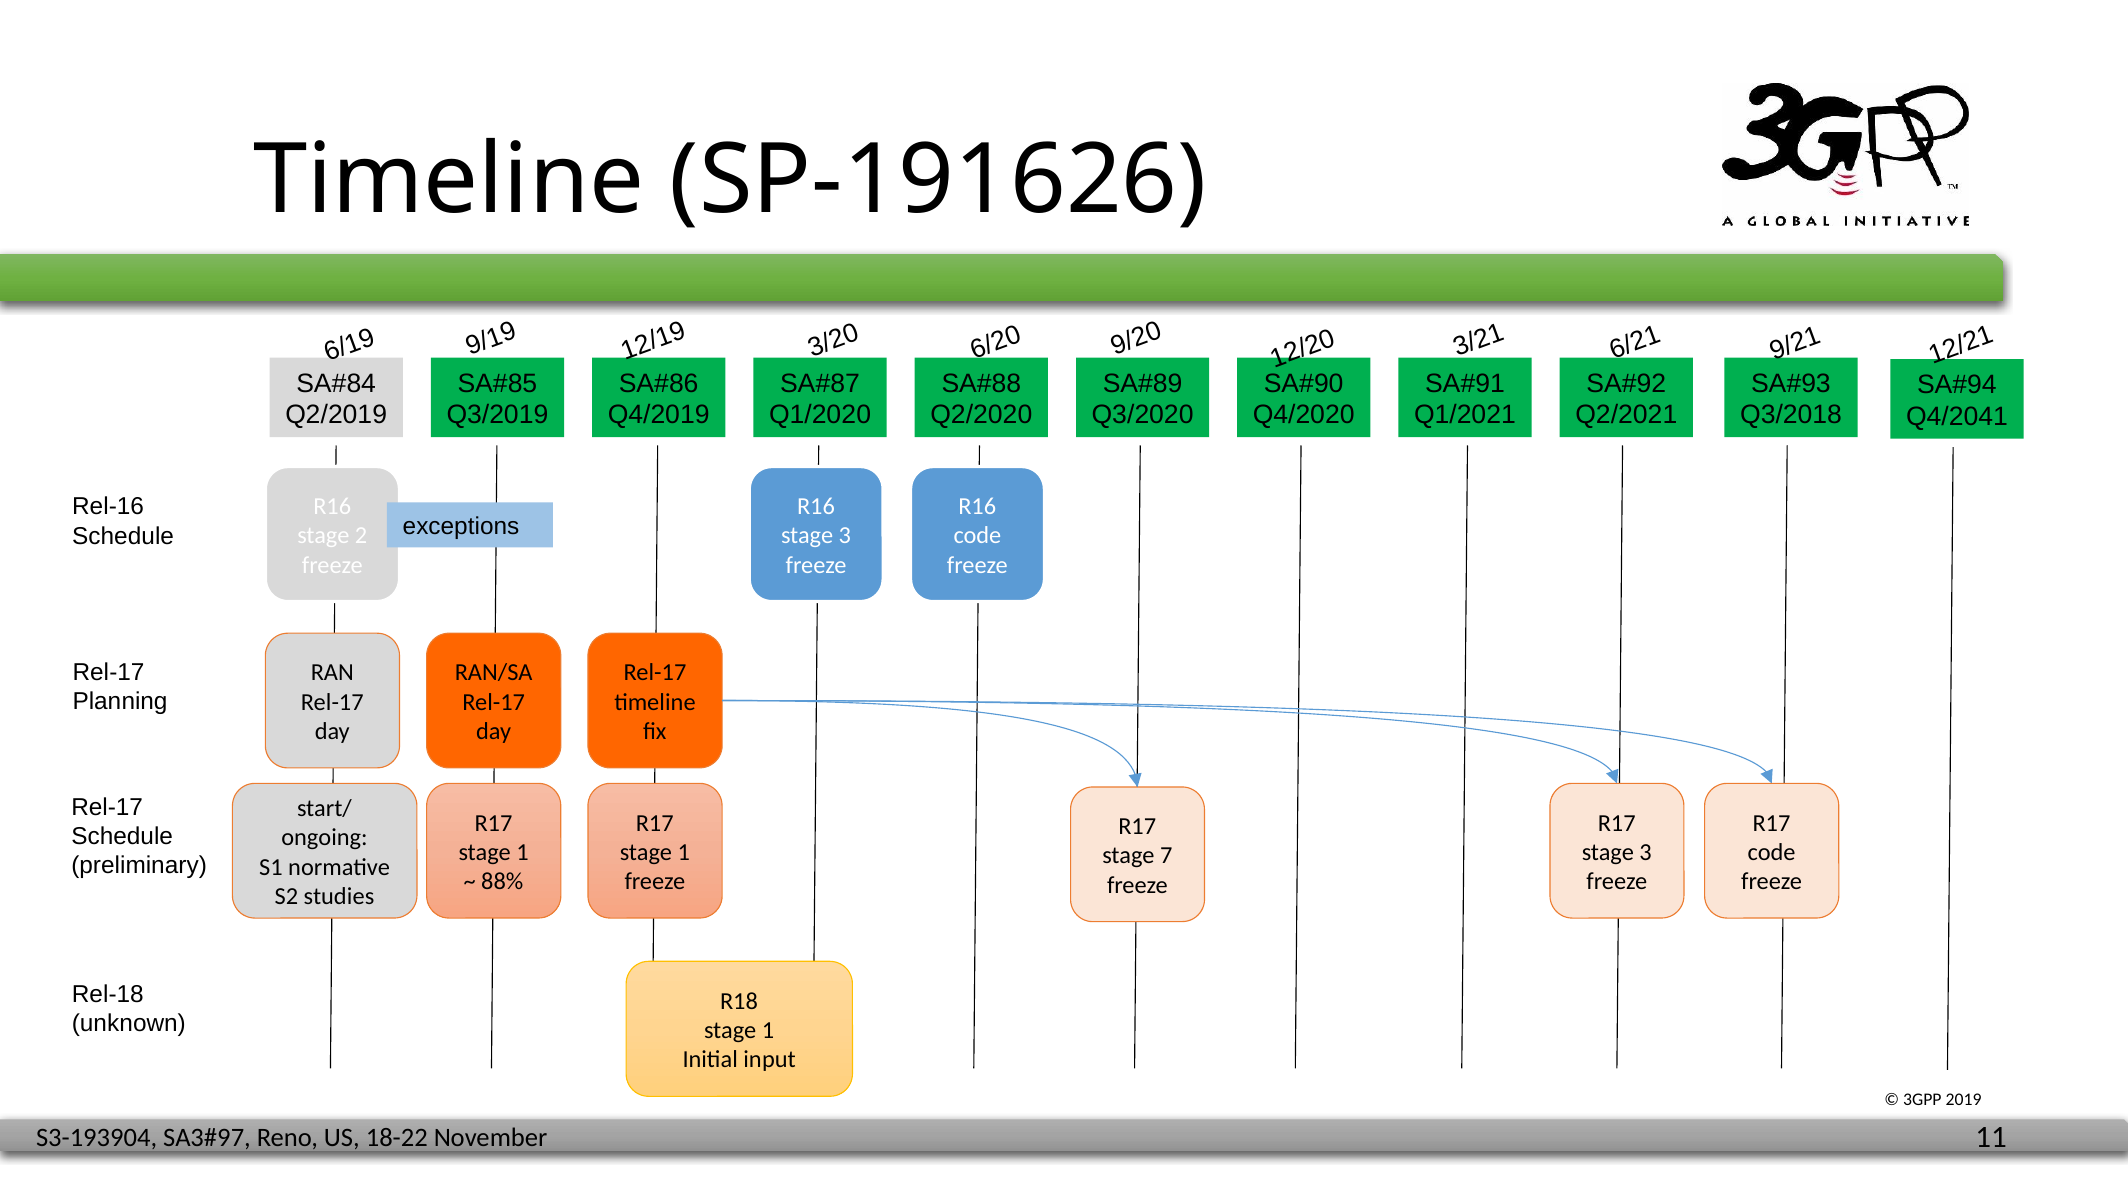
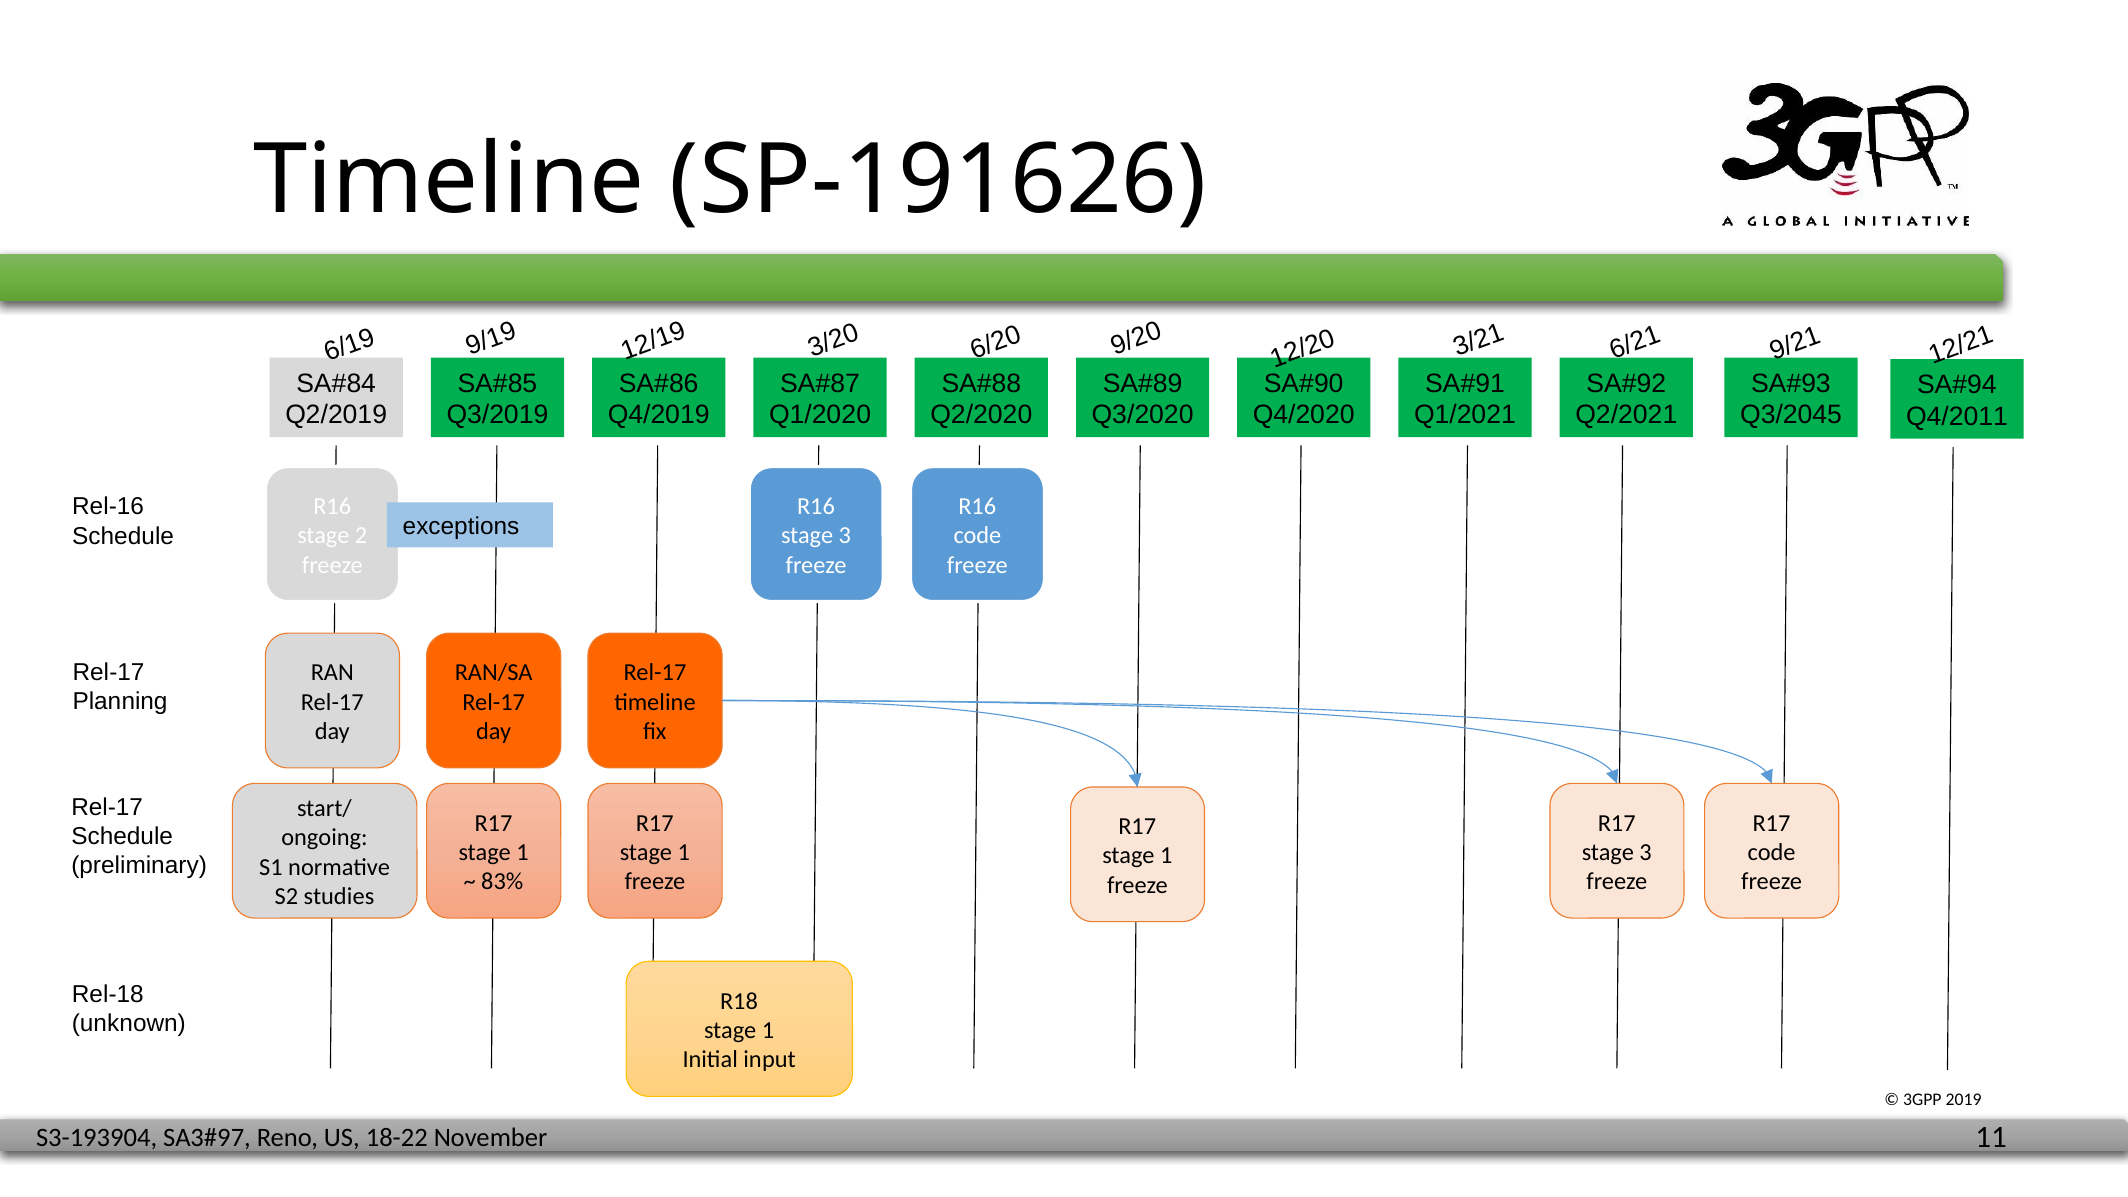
Q3/2018: Q3/2018 -> Q3/2045 (1791, 415)
Q4/2041: Q4/2041 -> Q4/2011 (1957, 417)
7: 7 -> 1 (1166, 856)
88%: 88% -> 83% (502, 882)
